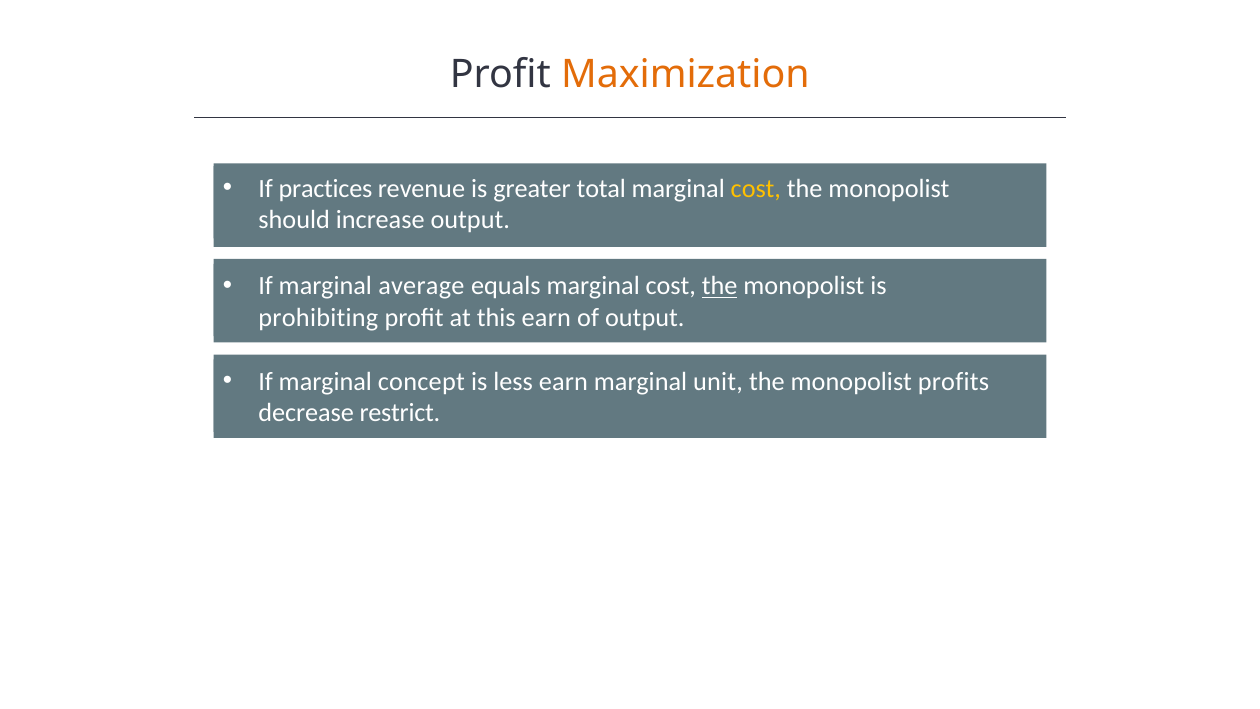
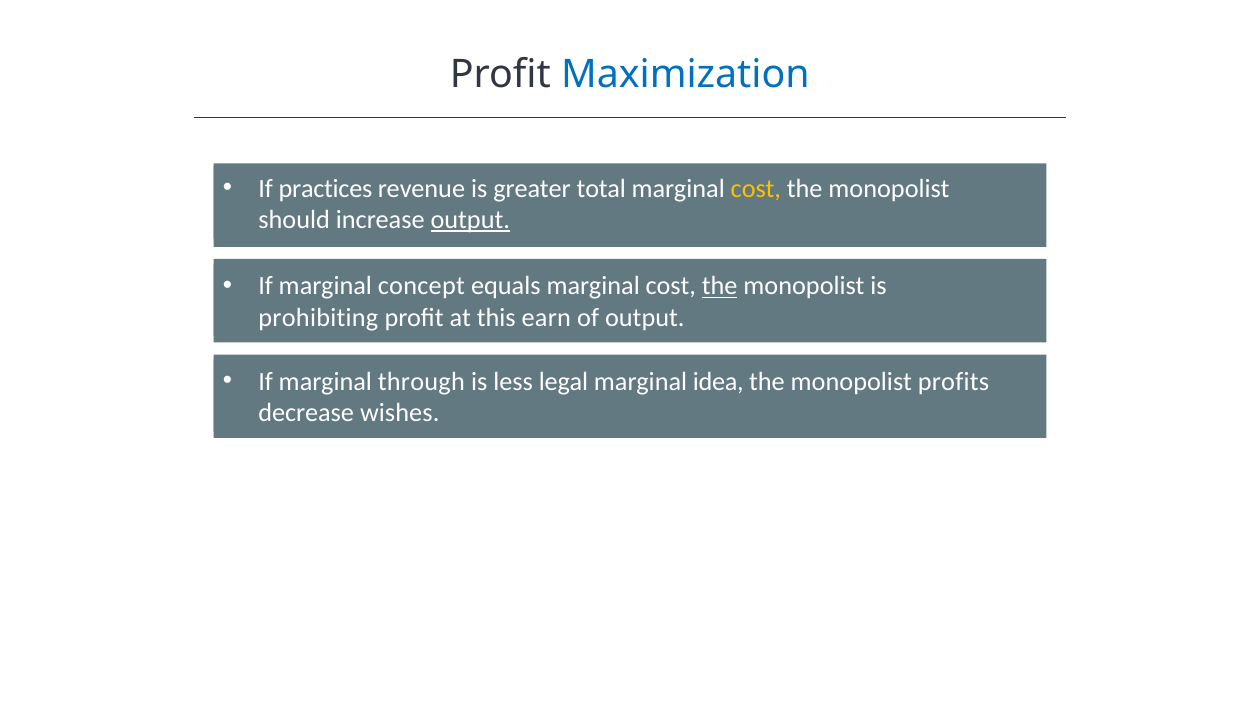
Maximization colour: orange -> blue (685, 74)
output underline: none -> present (470, 220)
average: average -> concept (421, 286)
concept: concept -> through (421, 382)
less earn: earn -> legal (564, 382)
unit: unit -> idea (718, 382)
restrict: restrict -> wishes (400, 413)
